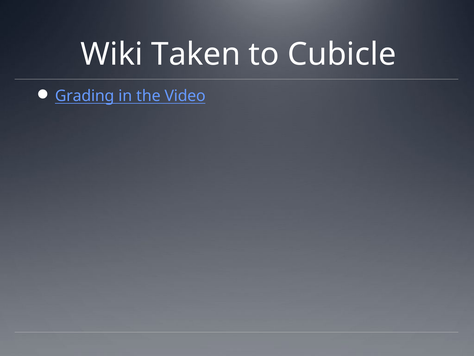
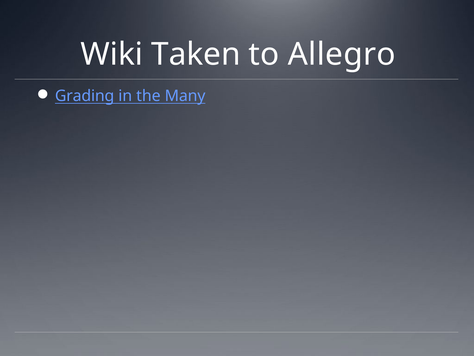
Cubicle: Cubicle -> Allegro (342, 54)
Video: Video -> Many (185, 96)
